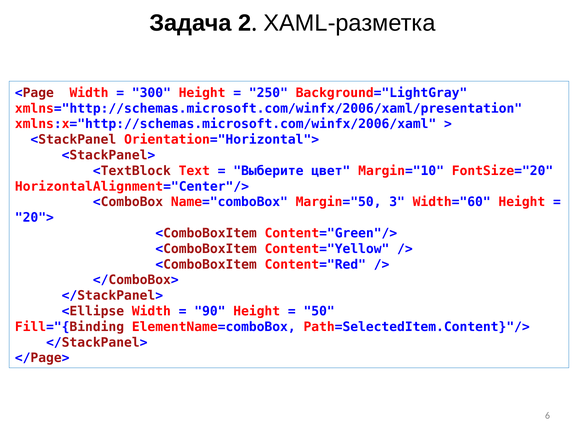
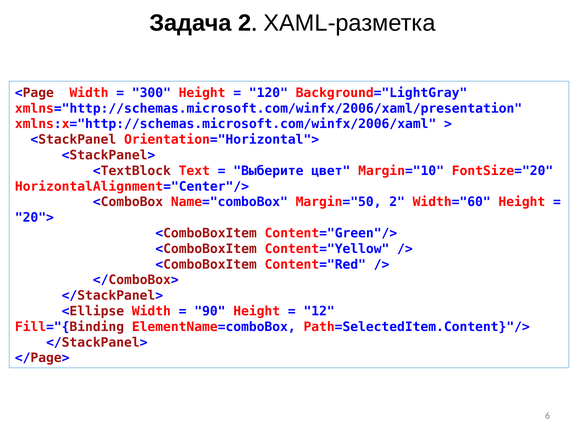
250: 250 -> 120 (268, 93)
Margin="50 3: 3 -> 2 (397, 202)
50: 50 -> 12 (319, 311)
